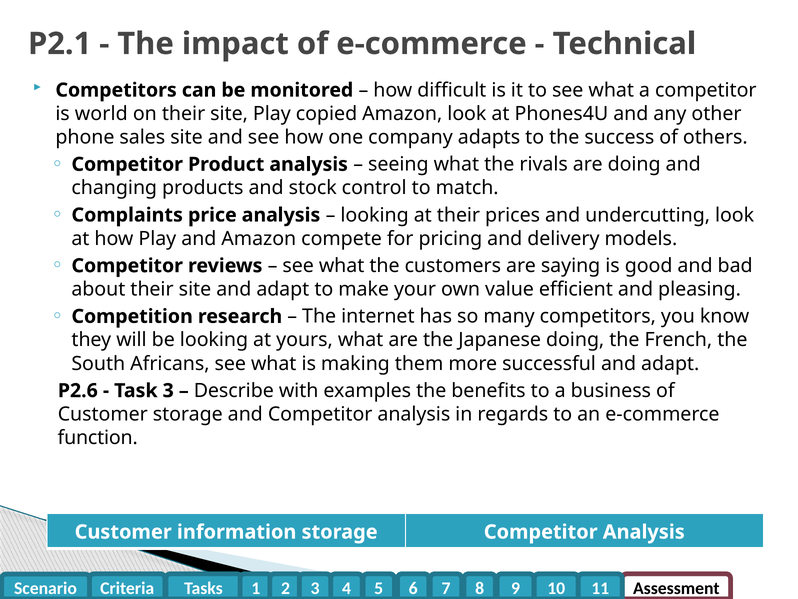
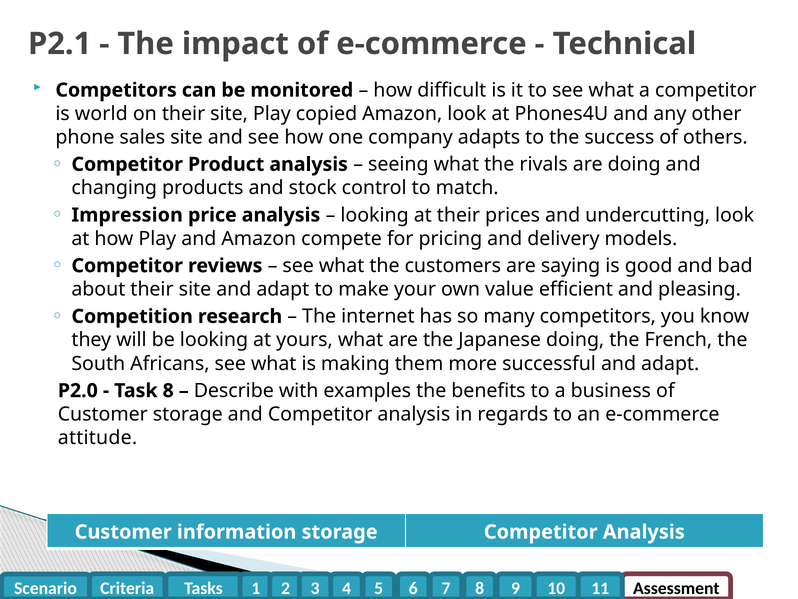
Complaints: Complaints -> Impression (127, 215)
P2.6: P2.6 -> P2.0 (78, 390)
Task 3: 3 -> 8 (168, 390)
function: function -> attitude (97, 437)
